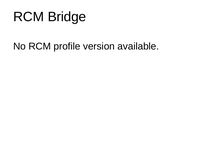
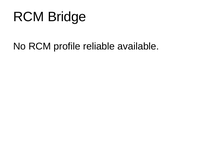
version: version -> reliable (99, 46)
